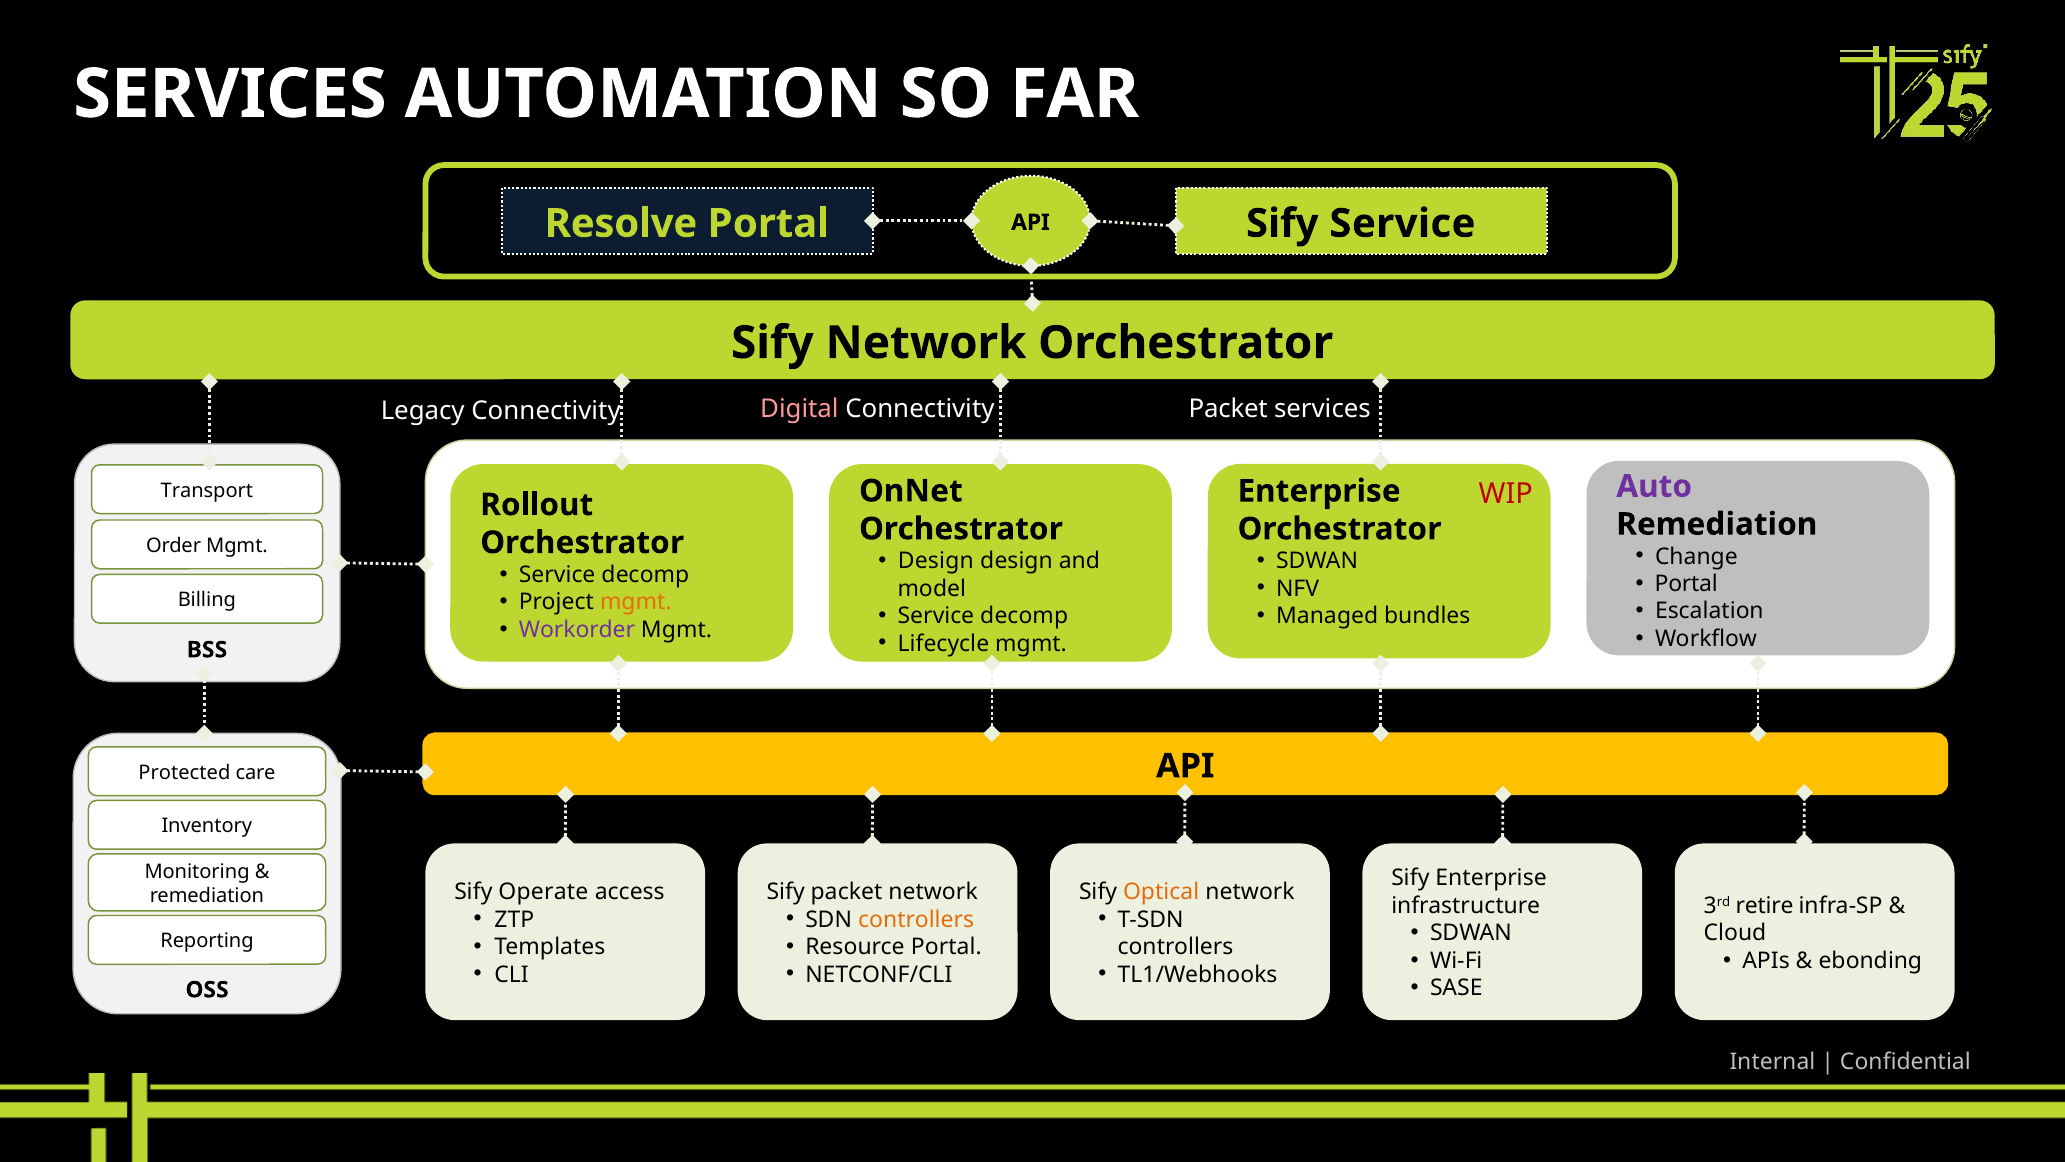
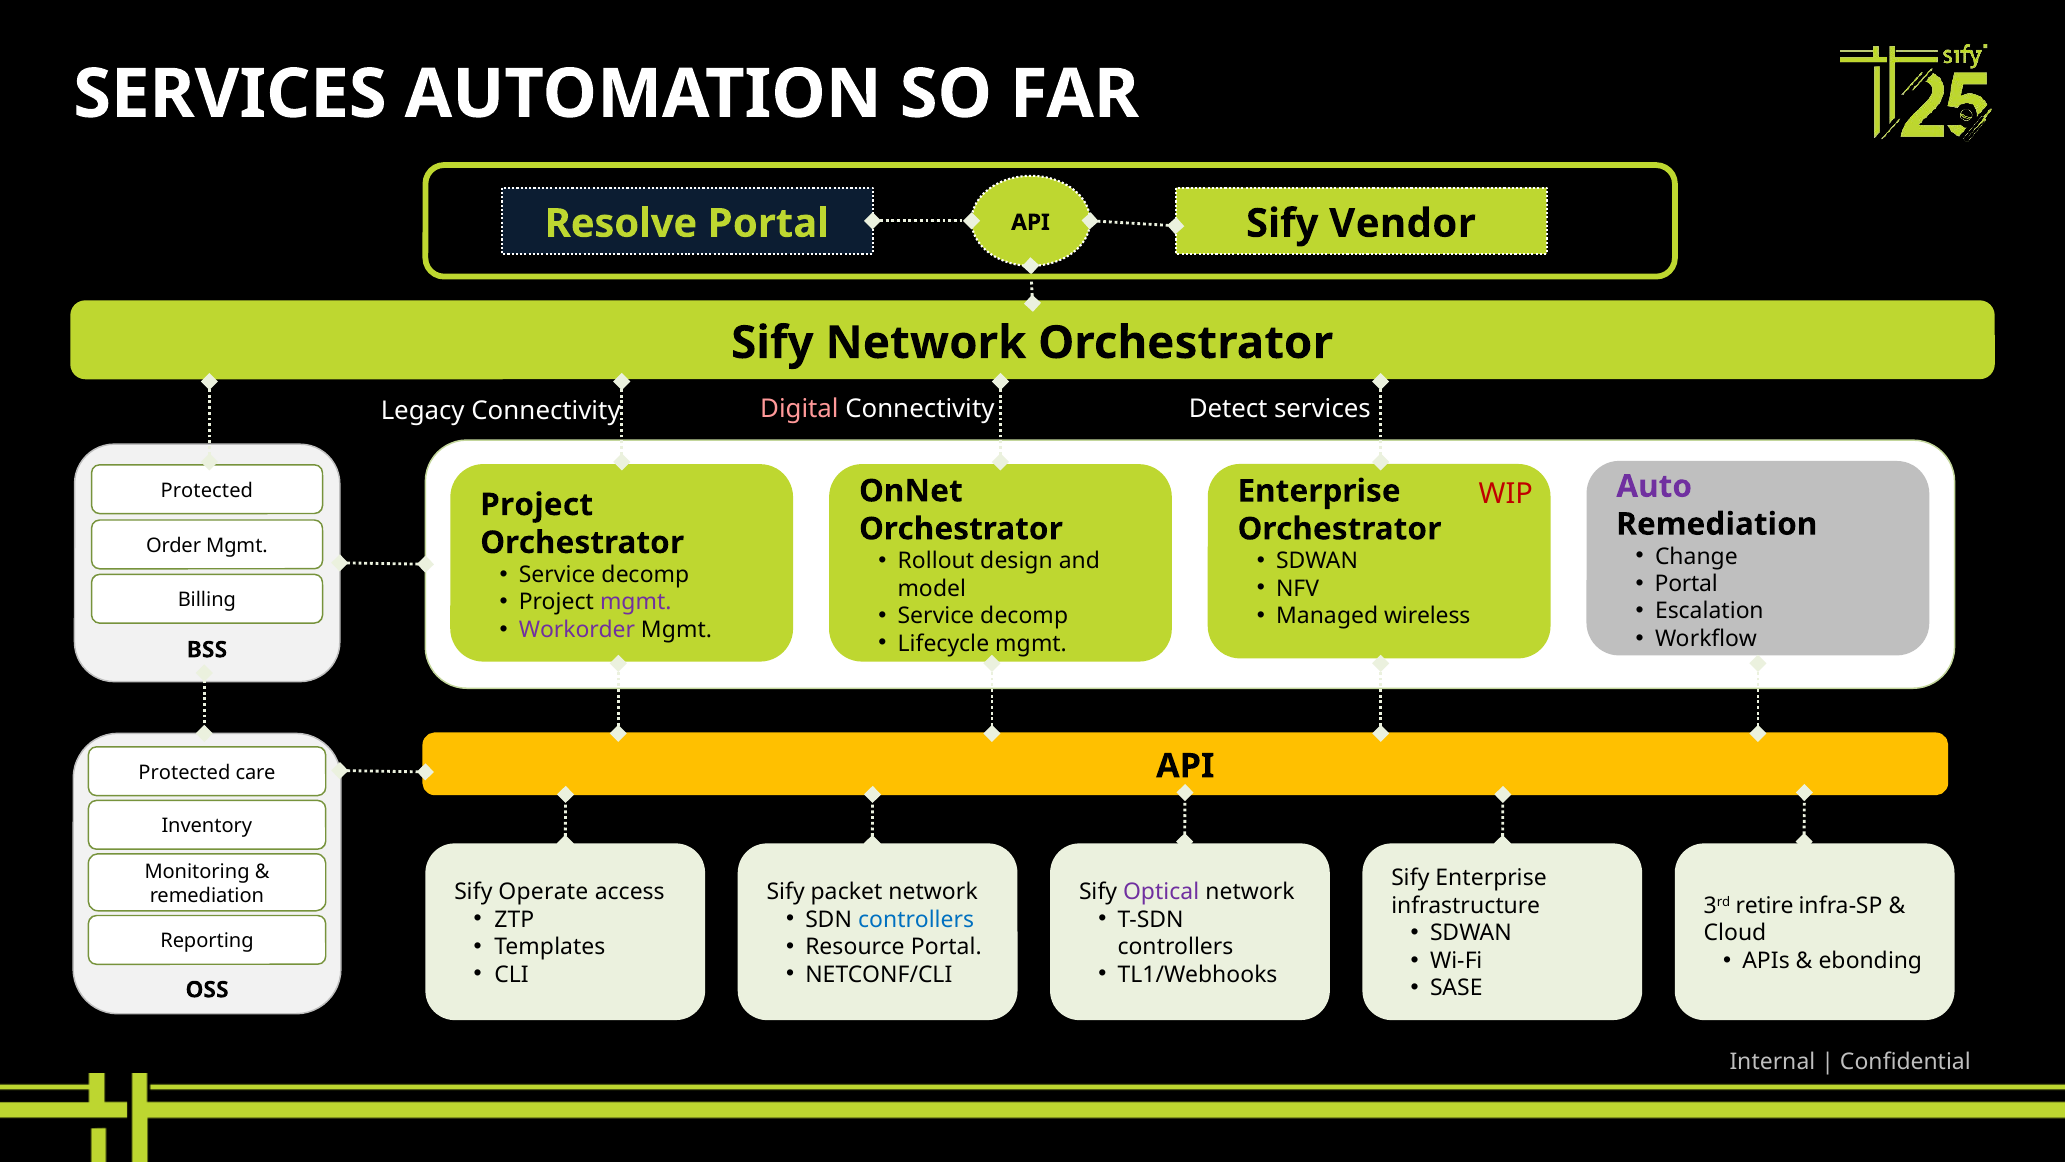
Sify Service: Service -> Vendor (1402, 223)
Connectivity Packet: Packet -> Detect (1228, 409)
Transport: Transport -> Protected (207, 490)
Rollout: Rollout -> Project (537, 505)
Design: Design -> Rollout (936, 561)
mgmt colour: orange -> purple (636, 602)
bundles: bundles -> wireless (1427, 616)
Optical colour: orange -> purple (1161, 892)
controllers colour: orange -> blue (916, 919)
